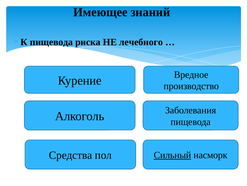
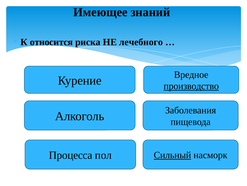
К пищевода: пищевода -> относится (51, 42)
производство underline: none -> present (191, 86)
Средства: Средства -> Процесса (71, 155)
